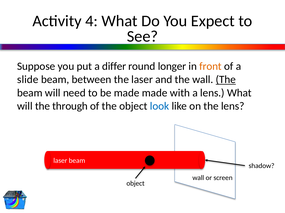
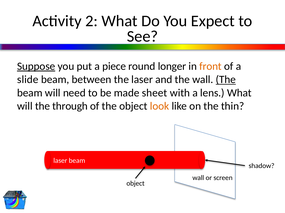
4: 4 -> 2 (92, 21)
Suppose underline: none -> present (36, 66)
differ: differ -> piece (114, 66)
made made: made -> sheet (155, 93)
look colour: blue -> orange (160, 106)
the lens: lens -> thin (233, 106)
